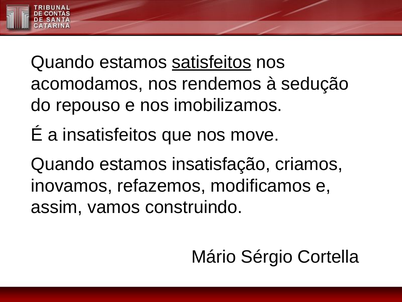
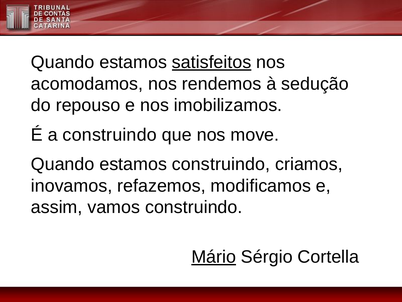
a insatisfeitos: insatisfeitos -> construindo (110, 135)
estamos insatisfação: insatisfação -> construindo (221, 164)
Mário underline: none -> present (214, 257)
